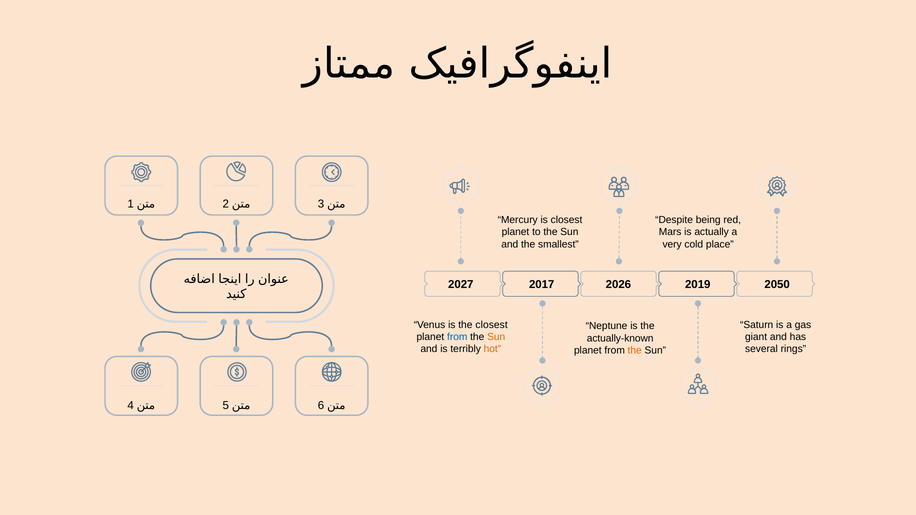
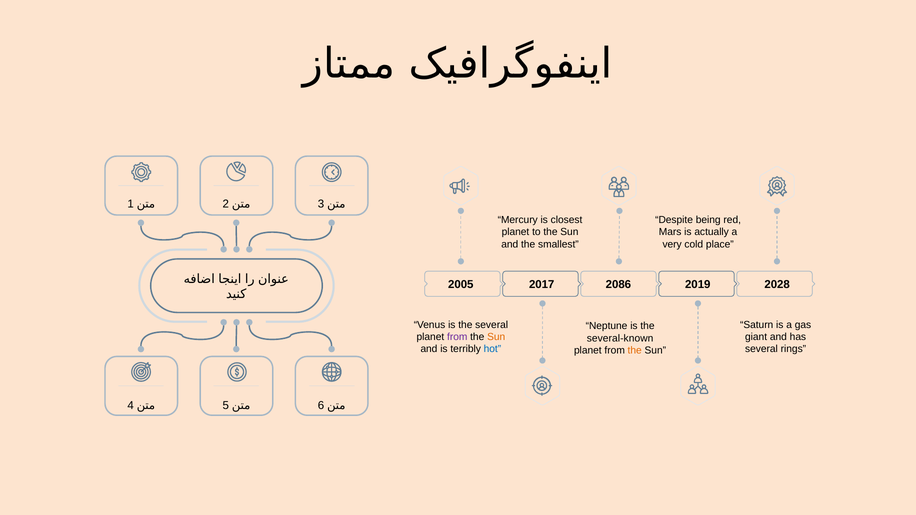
2027: 2027 -> 2005 (461, 285)
2026: 2026 -> 2086 (618, 285)
2050: 2050 -> 2028 (777, 285)
the closest: closest -> several (492, 325)
from colour: blue -> purple (457, 337)
actually-known: actually-known -> several-known (620, 338)
hot colour: orange -> blue (492, 349)
